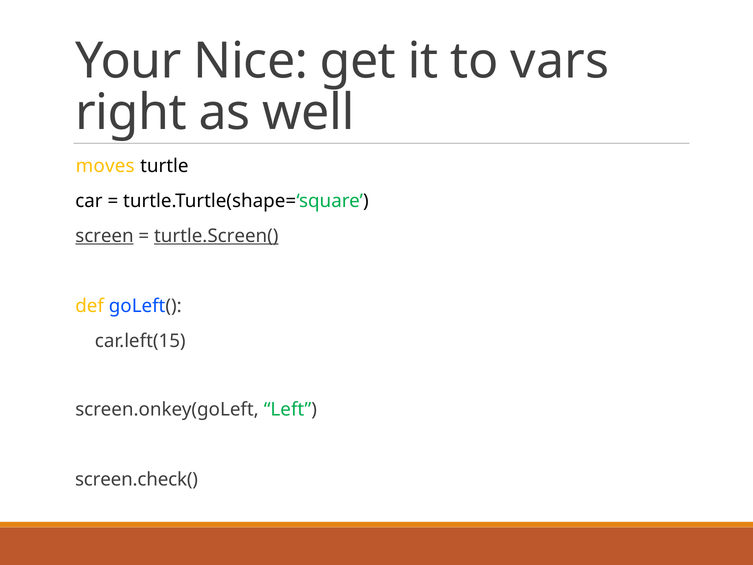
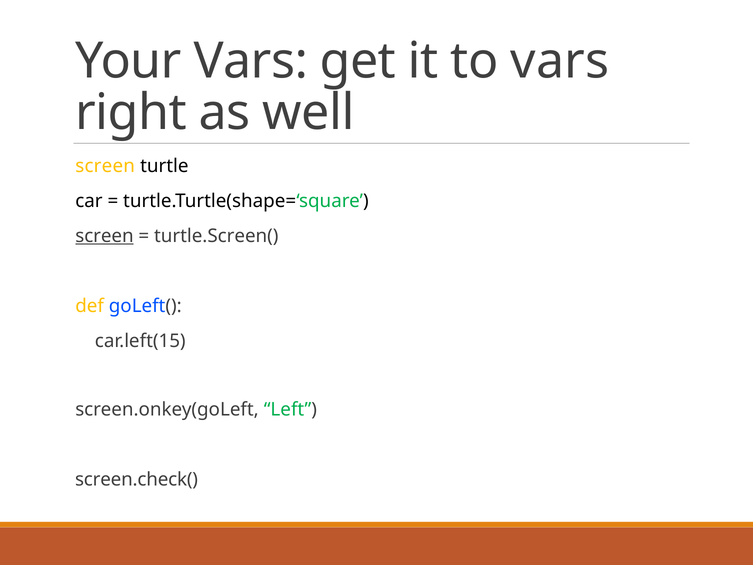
Your Nice: Nice -> Vars (251, 61)
moves: moves -> screen (105, 166)
turtle.Screen( underline: present -> none (216, 236)
